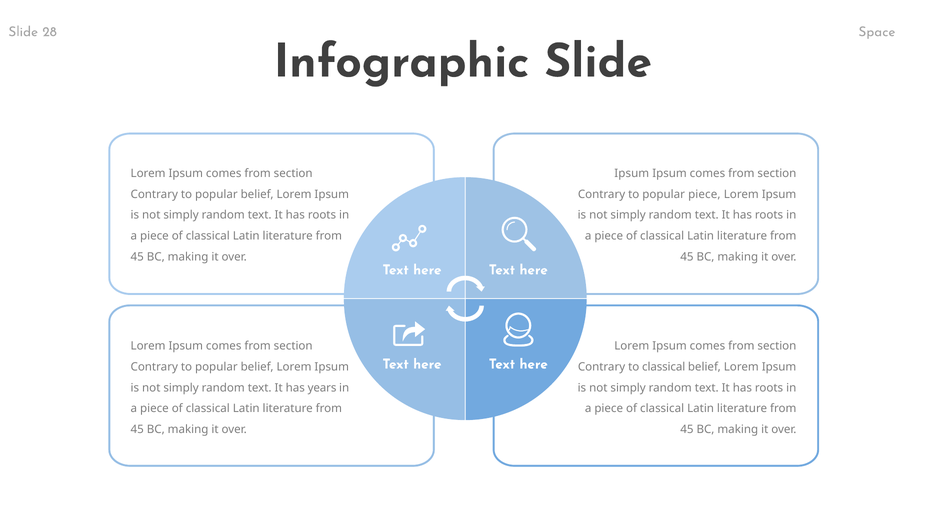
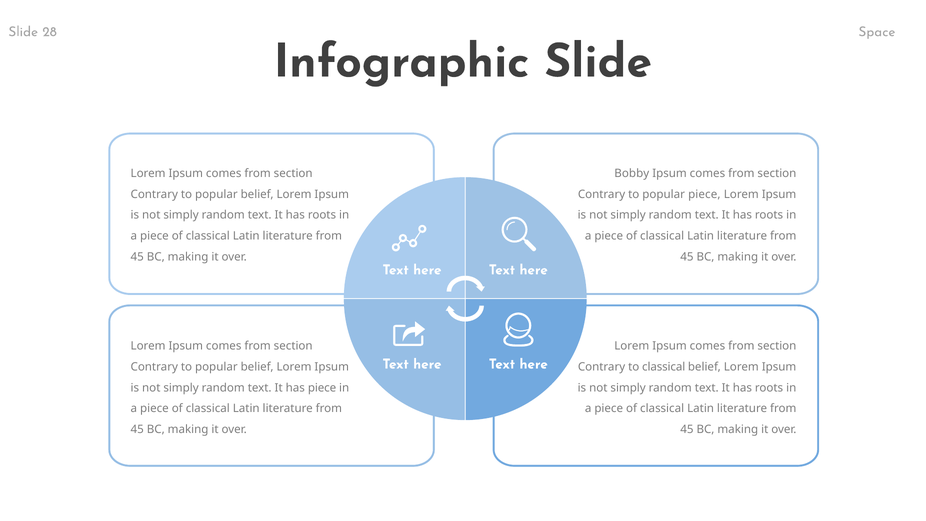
Ipsum: Ipsum -> Bobby (632, 173)
has years: years -> piece (322, 388)
